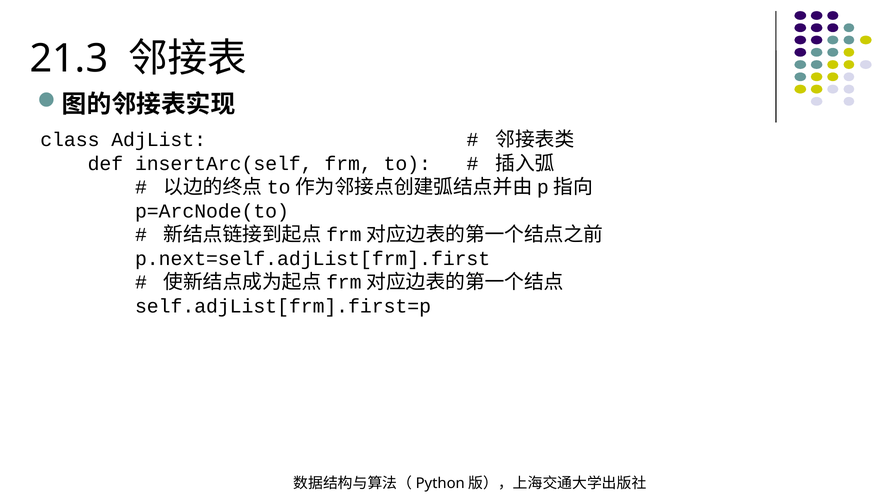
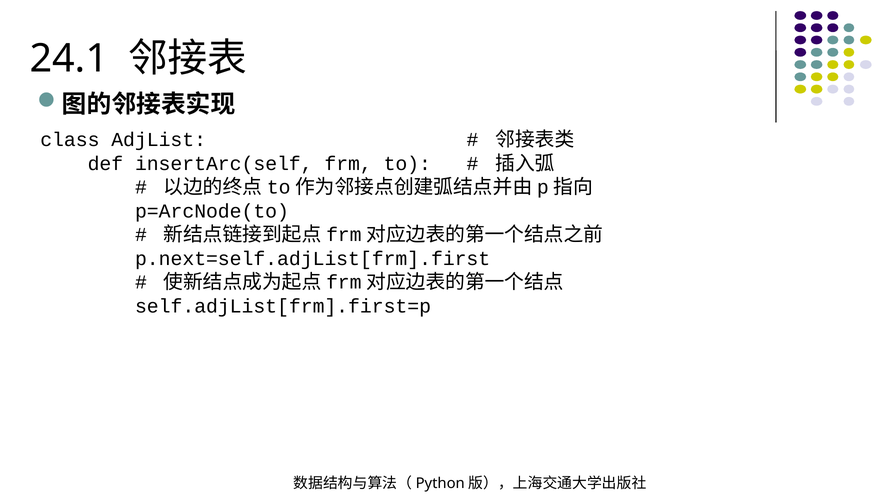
21.3: 21.3 -> 24.1 (69, 59)
